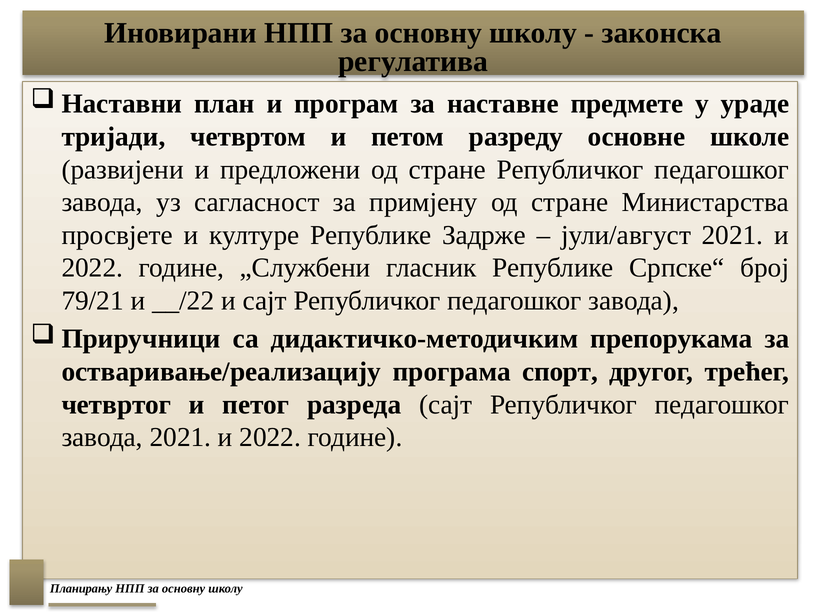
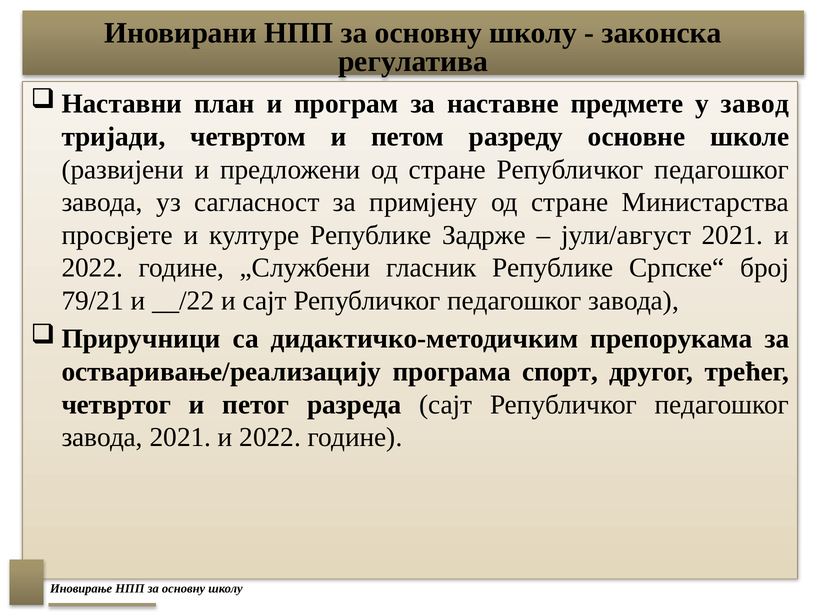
ураде: ураде -> завод (755, 104)
Планирању: Планирању -> Иновирање (81, 589)
